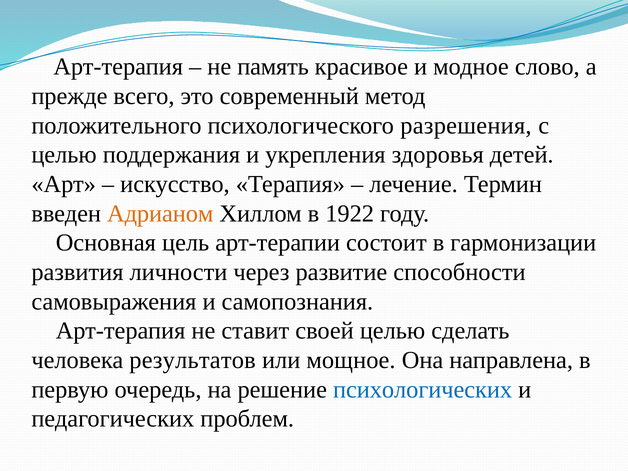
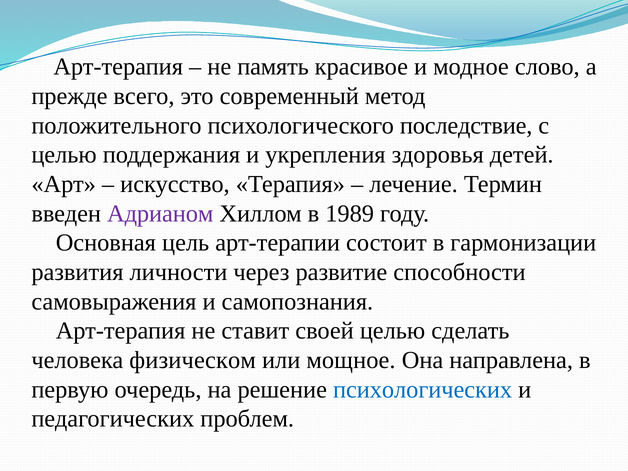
разрешения: разрешения -> последствие (466, 126)
Адрианом colour: orange -> purple (160, 214)
1922: 1922 -> 1989 (350, 214)
результатов: результатов -> физическом (193, 360)
